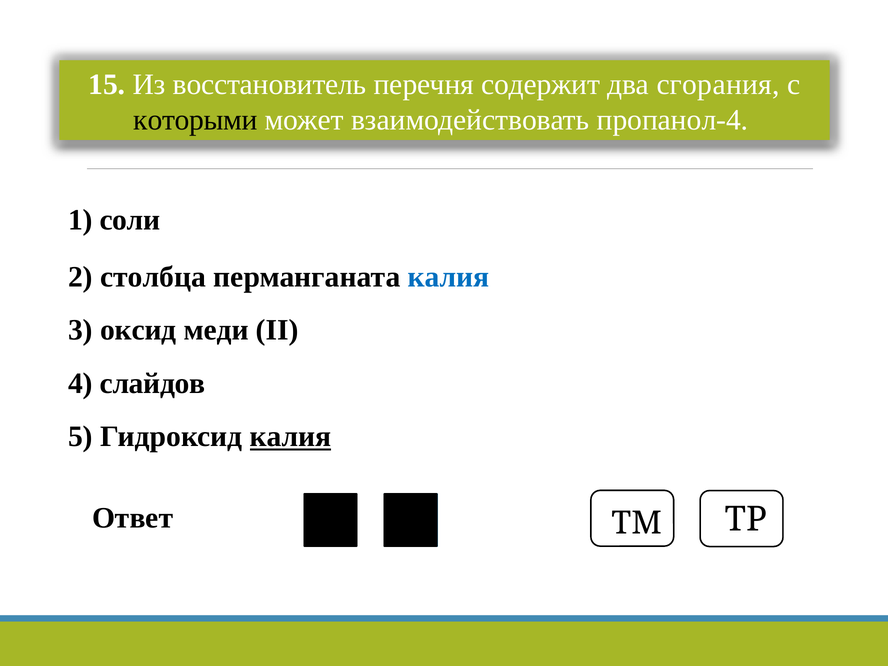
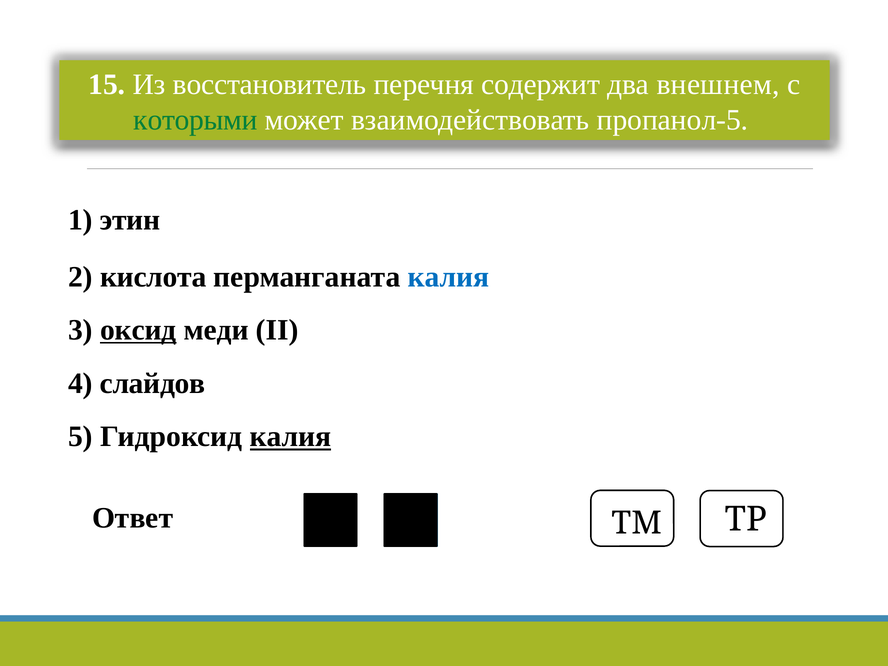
сгорания: сгорания -> внешнем (718, 84)
которыми colour: black -> green (196, 120)
пропанол-4: пропанол-4 -> пропанол-5 (673, 120)
соли: соли -> этин (130, 220)
столбца: столбца -> кислота (153, 277)
оксид underline: none -> present (138, 330)
